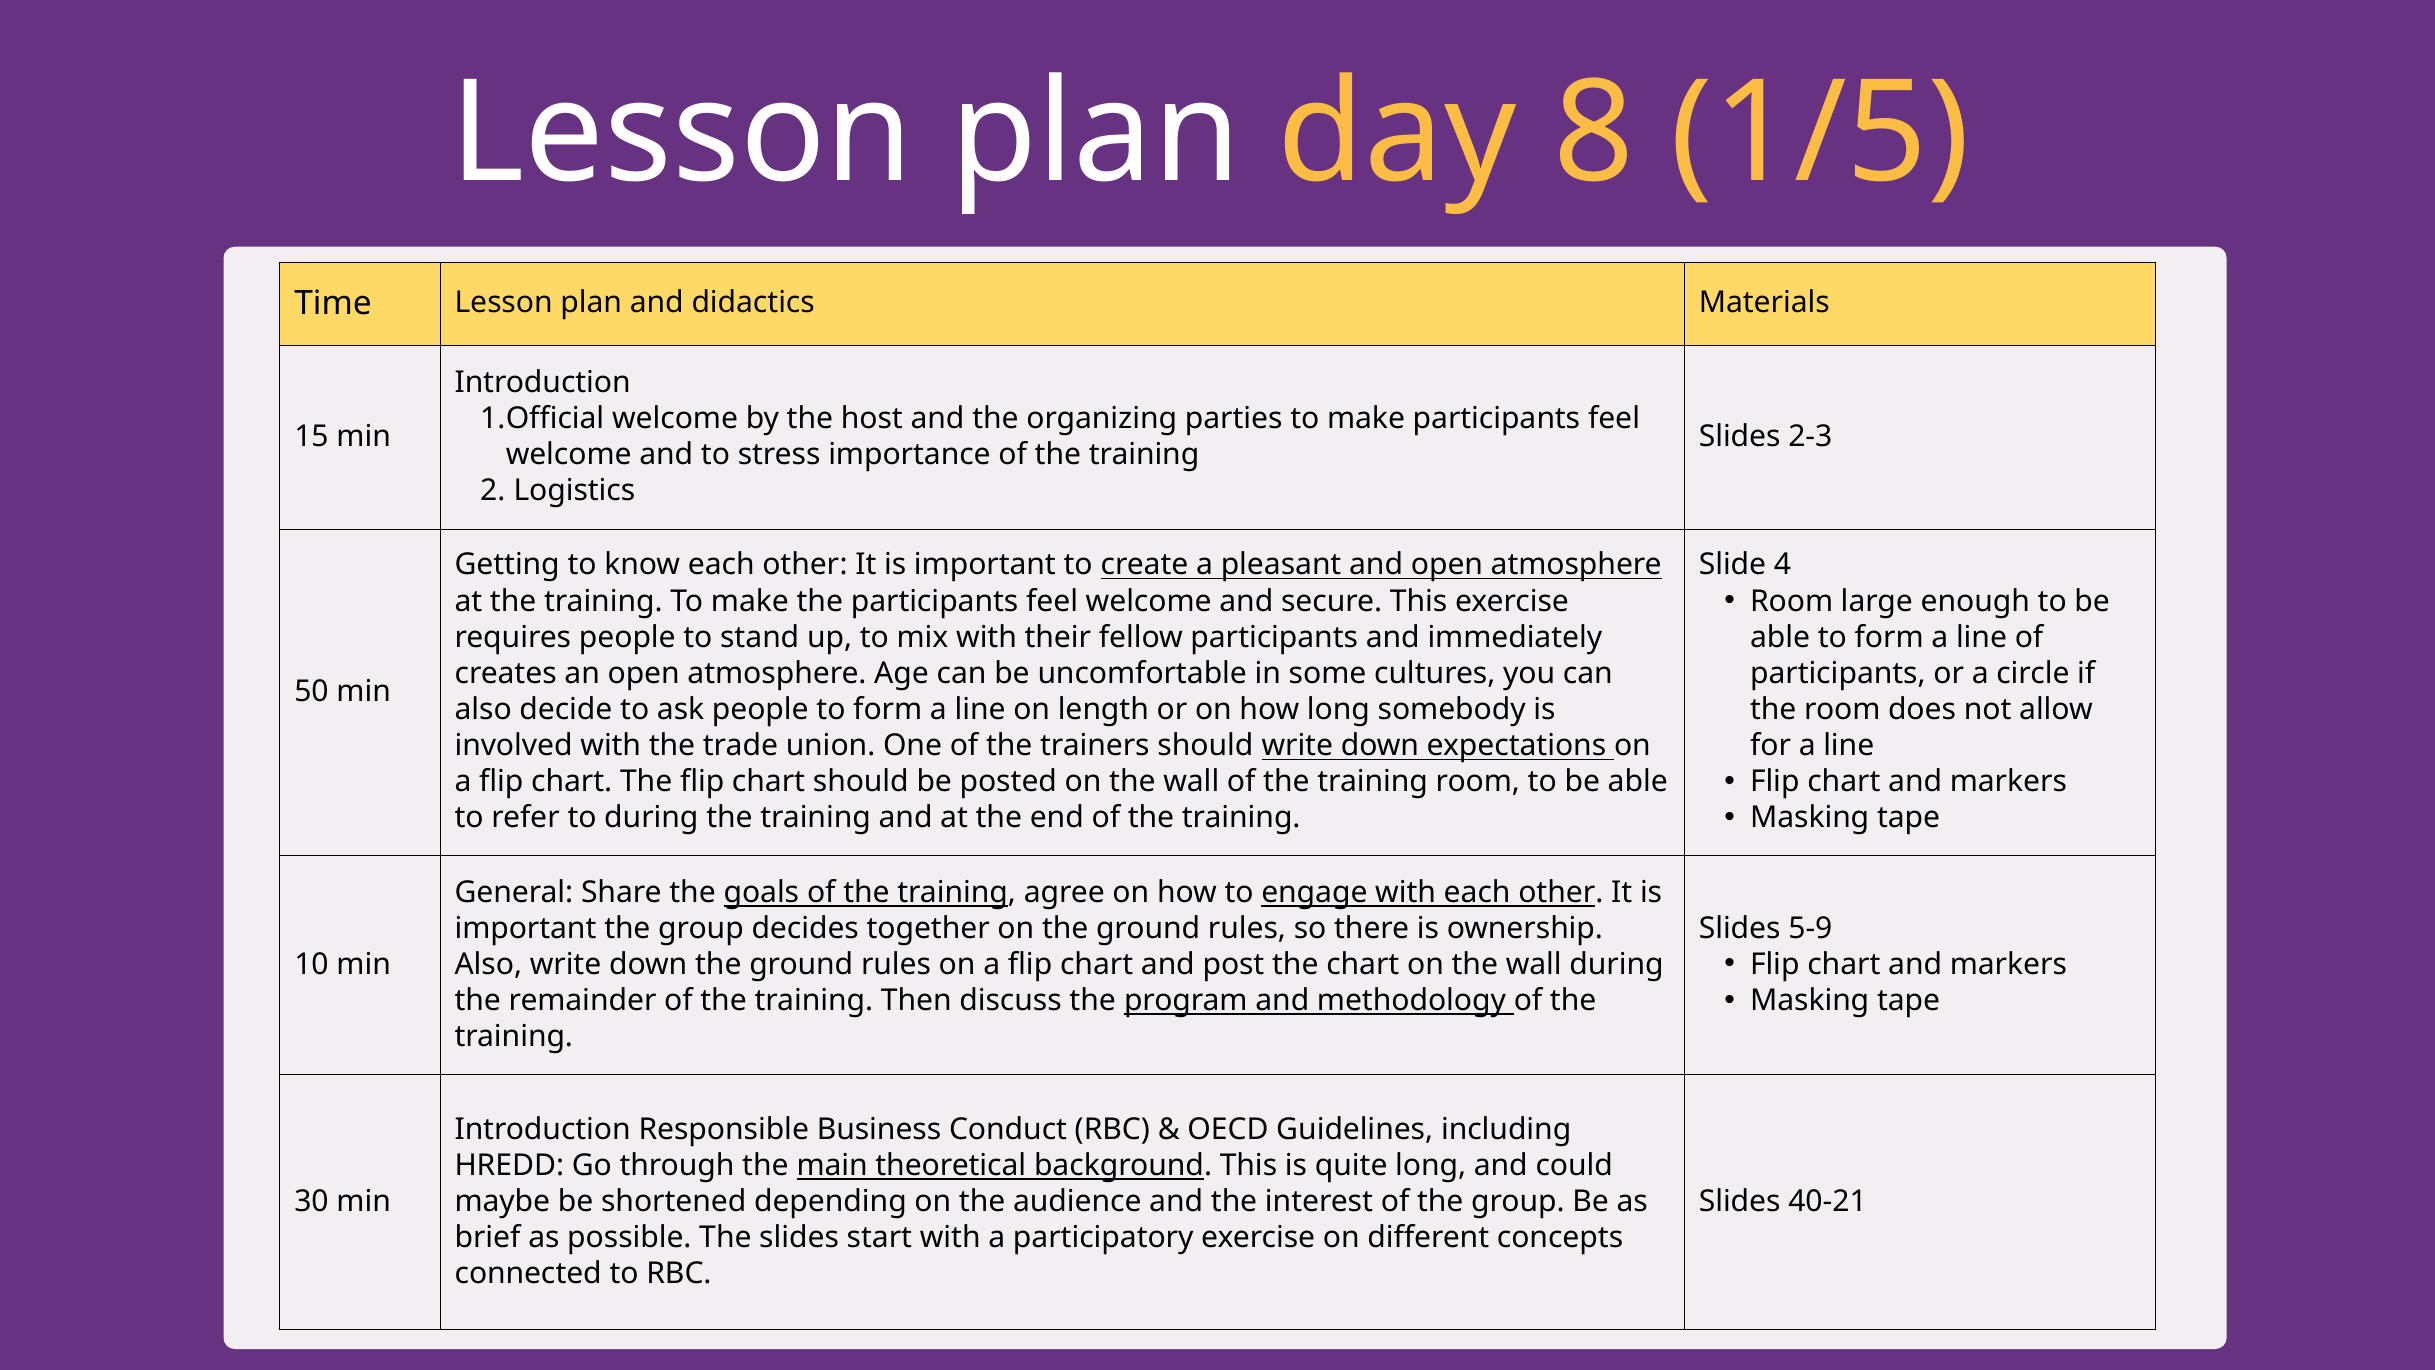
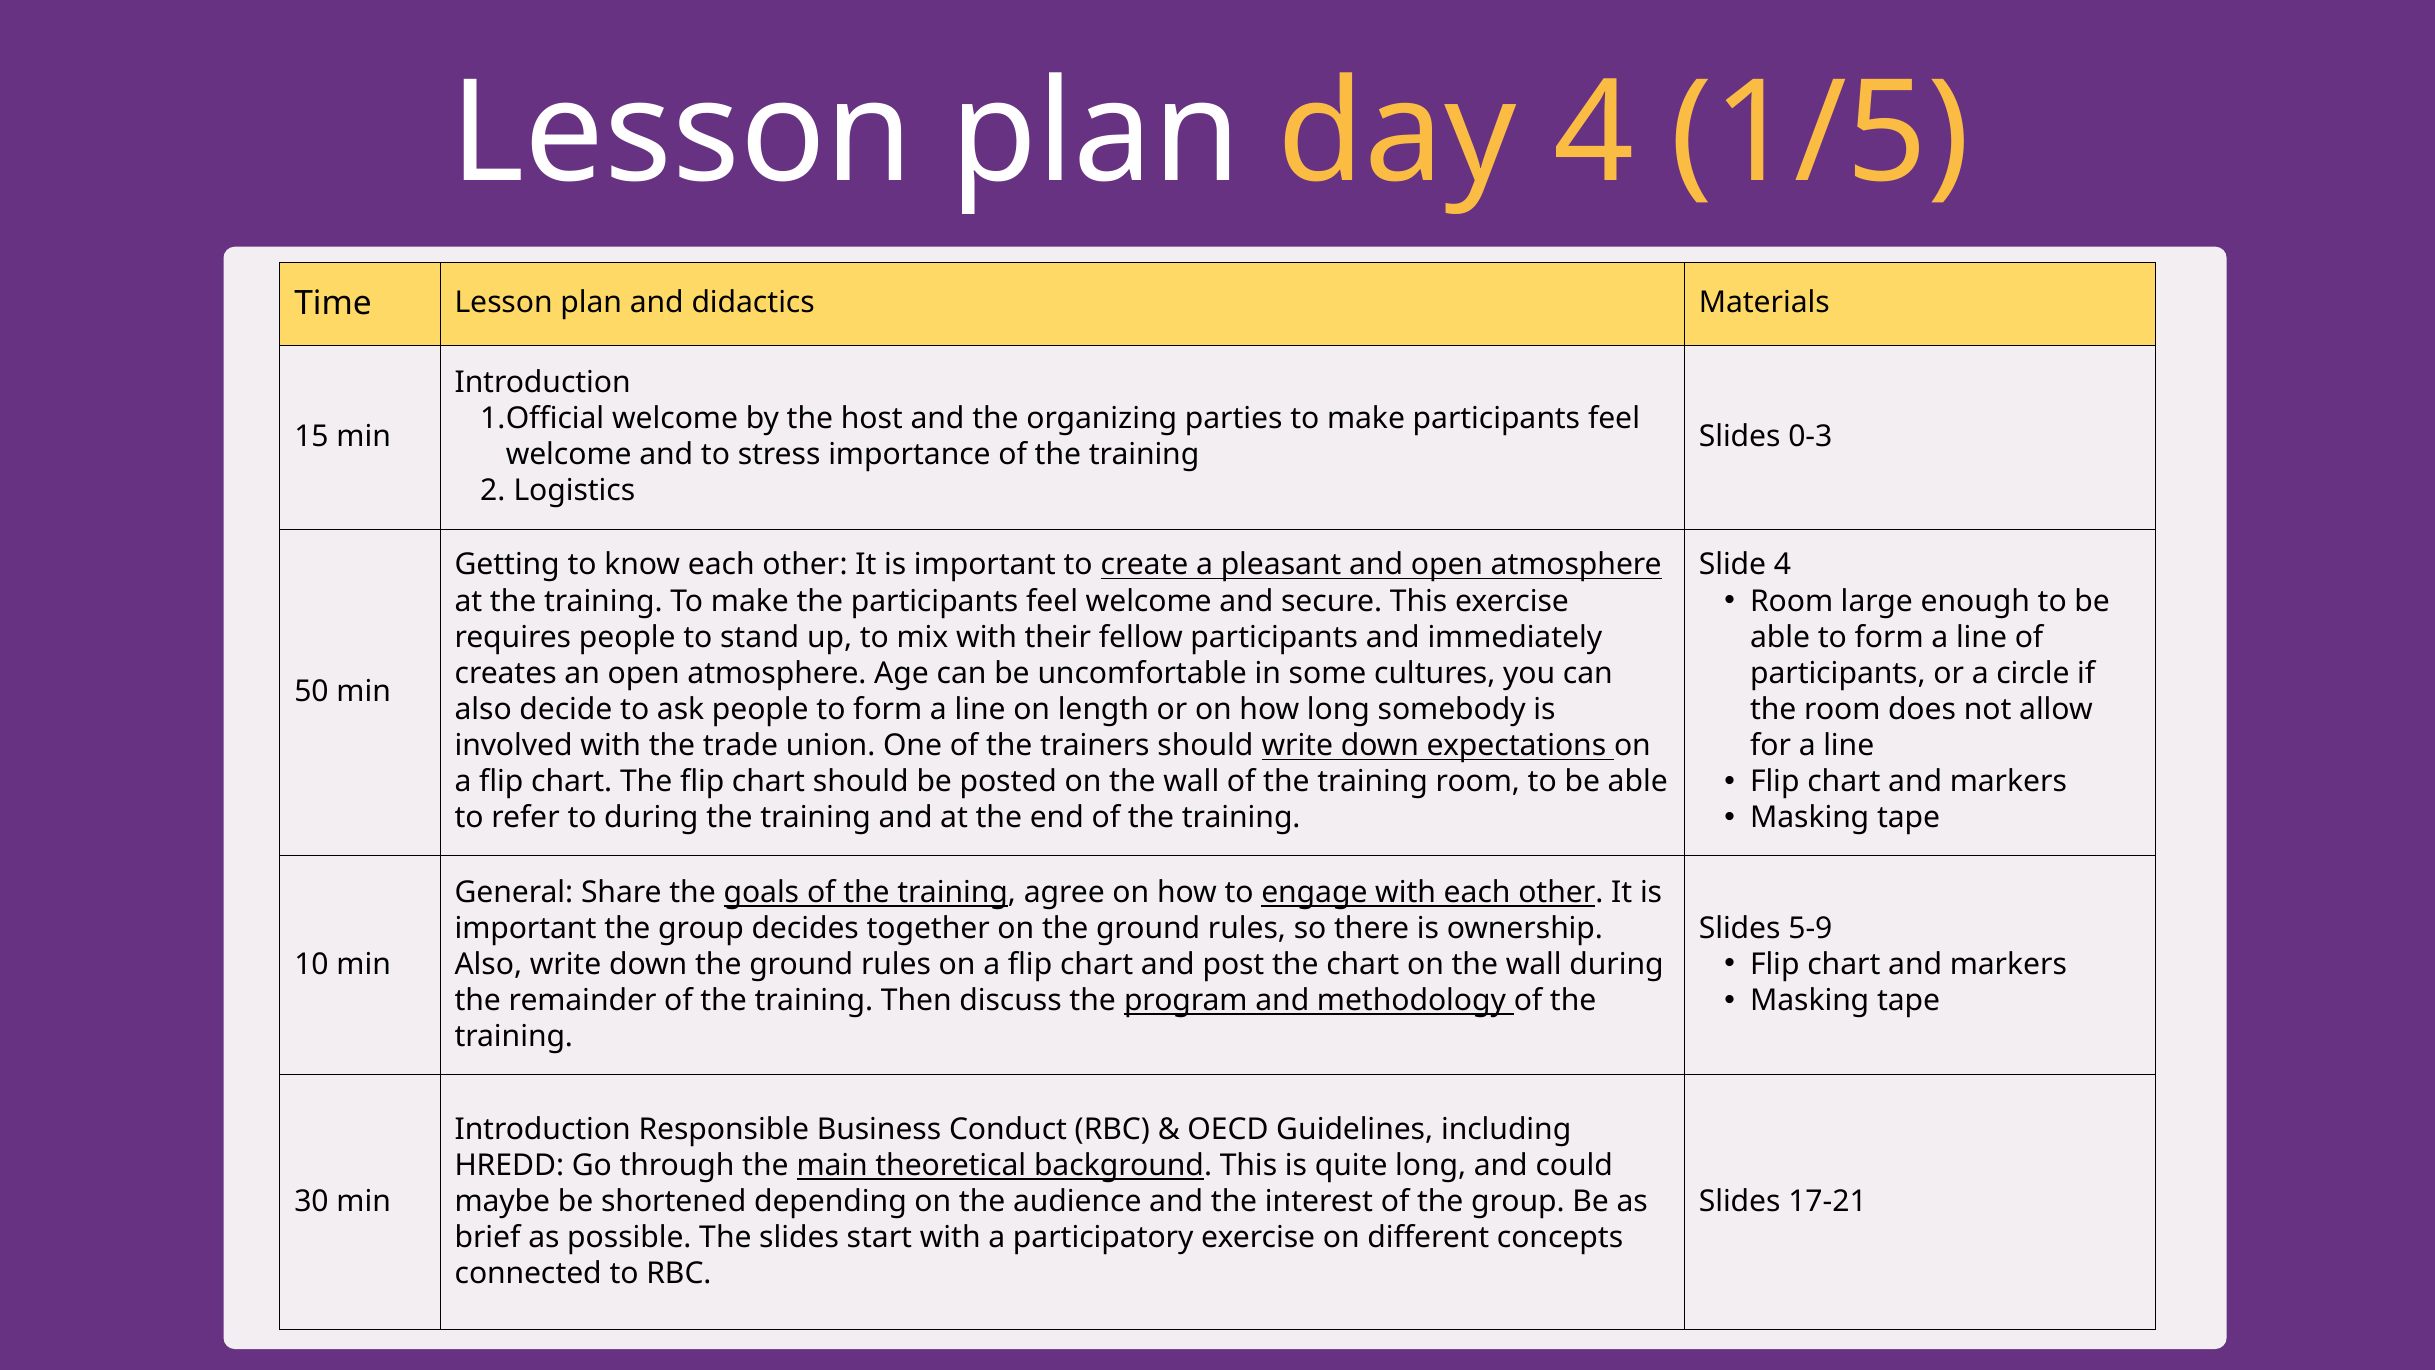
day 8: 8 -> 4 (1594, 133)
2-3: 2-3 -> 0-3 (1810, 436)
40-21: 40-21 -> 17-21 (1828, 1201)
